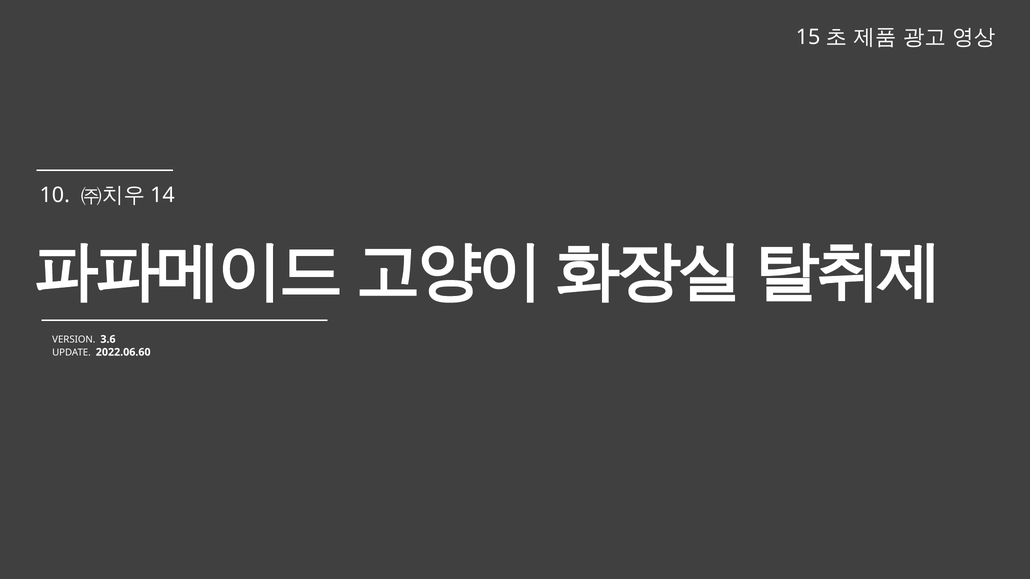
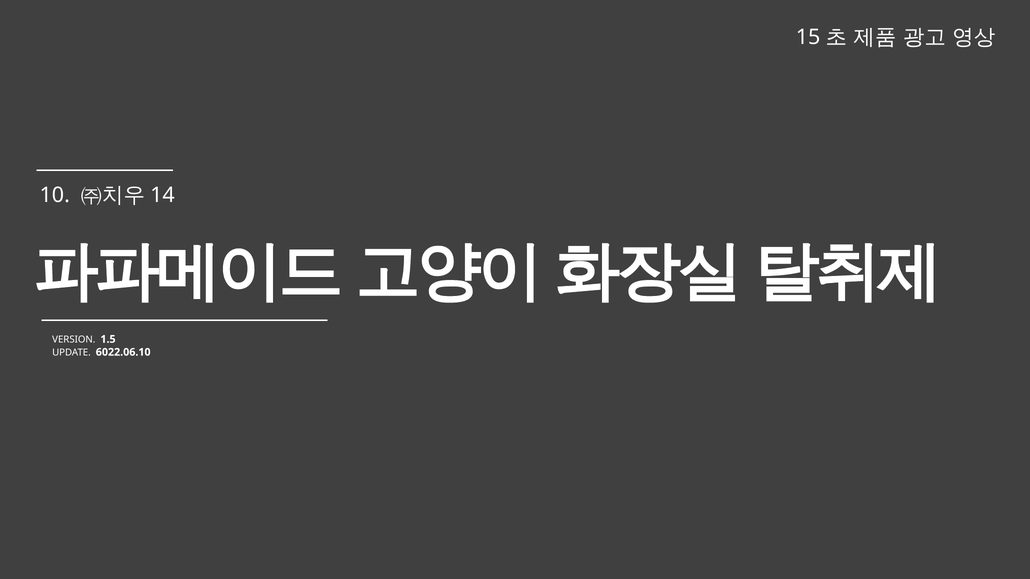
3.6: 3.6 -> 1.5 (108, 339)
2022.06.60: 2022.06.60 -> 6022.06.10 (123, 352)
